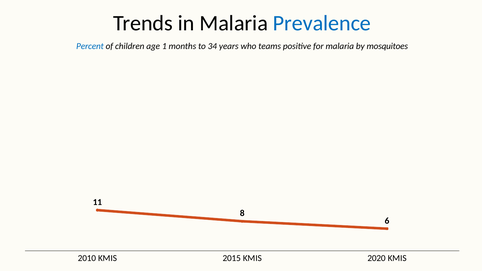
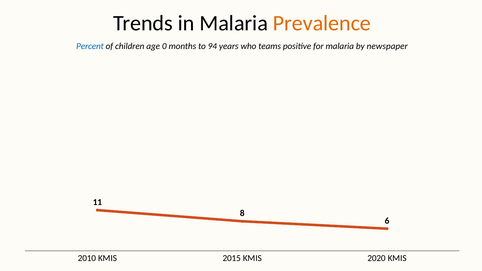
Prevalence colour: blue -> orange (322, 23)
1: 1 -> 0 (164, 46)
34: 34 -> 94 (212, 46)
mosquitoes: mosquitoes -> newspaper (387, 46)
